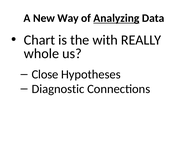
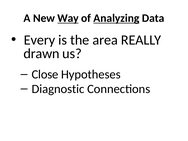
Way underline: none -> present (68, 18)
Chart: Chart -> Every (39, 40)
with: with -> area (105, 40)
whole: whole -> drawn (42, 54)
